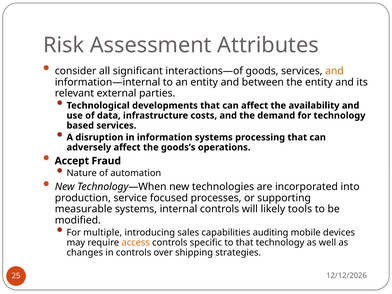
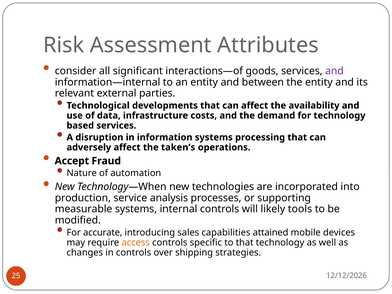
and colour: orange -> purple (334, 71)
goods’s: goods’s -> taken’s (178, 147)
focused: focused -> analysis (169, 198)
multiple: multiple -> accurate (103, 232)
auditing: auditing -> attained (271, 232)
